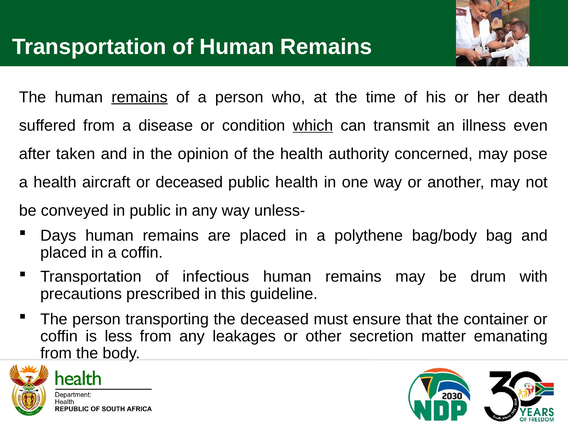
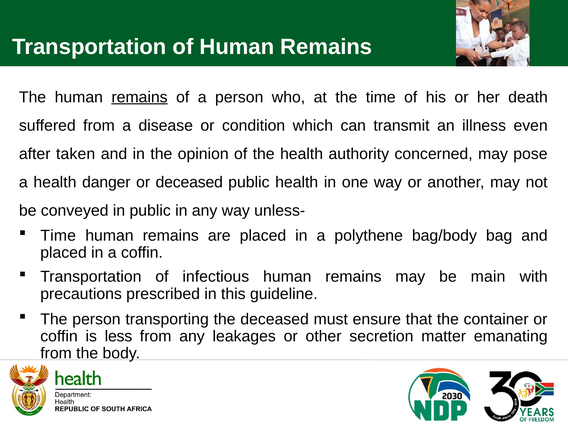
which underline: present -> none (313, 126)
aircraft: aircraft -> danger (106, 182)
Days: Days -> Time (58, 236)
drum: drum -> main (488, 277)
